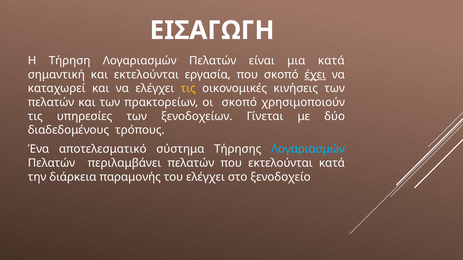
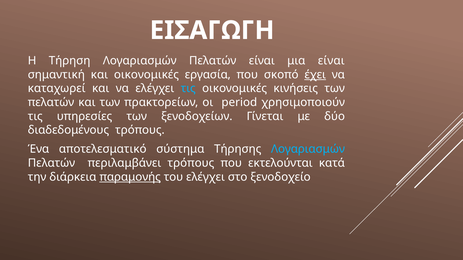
μια κατά: κατά -> είναι (331, 61)
και εκτελούνται: εκτελούνται -> οικονομικές (146, 75)
τις colour: yellow -> light blue (188, 89)
οι σκοπό: σκοπό -> period (239, 103)
περιλαμβάνει πελατών: πελατών -> τρόπους (191, 163)
παραμονής underline: none -> present (130, 177)
